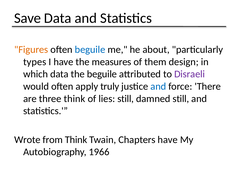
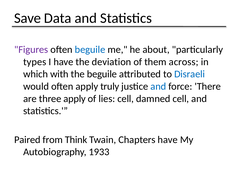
Figures colour: orange -> purple (31, 50)
measures: measures -> deviation (111, 62)
design: design -> across (184, 62)
which data: data -> with (59, 74)
Disraeli colour: purple -> blue (190, 74)
three think: think -> apply (75, 99)
lies still: still -> cell (126, 99)
damned still: still -> cell (181, 99)
Wrote: Wrote -> Paired (27, 140)
1966: 1966 -> 1933 (99, 152)
